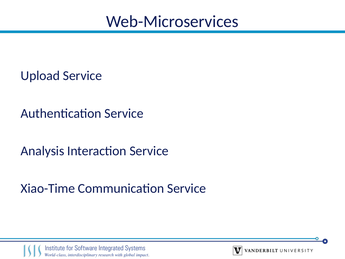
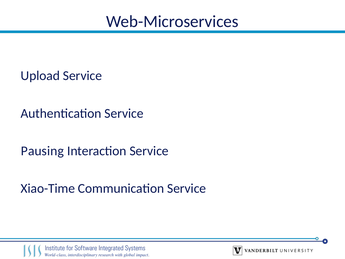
Analysis: Analysis -> Pausing (42, 151)
